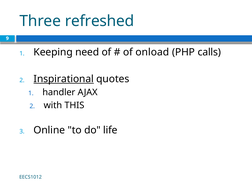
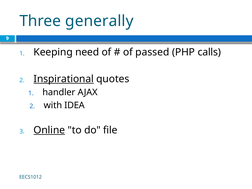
refreshed: refreshed -> generally (99, 21)
onload: onload -> passed (152, 52)
THIS: THIS -> IDEA (74, 105)
Online underline: none -> present (49, 130)
life: life -> file (110, 130)
